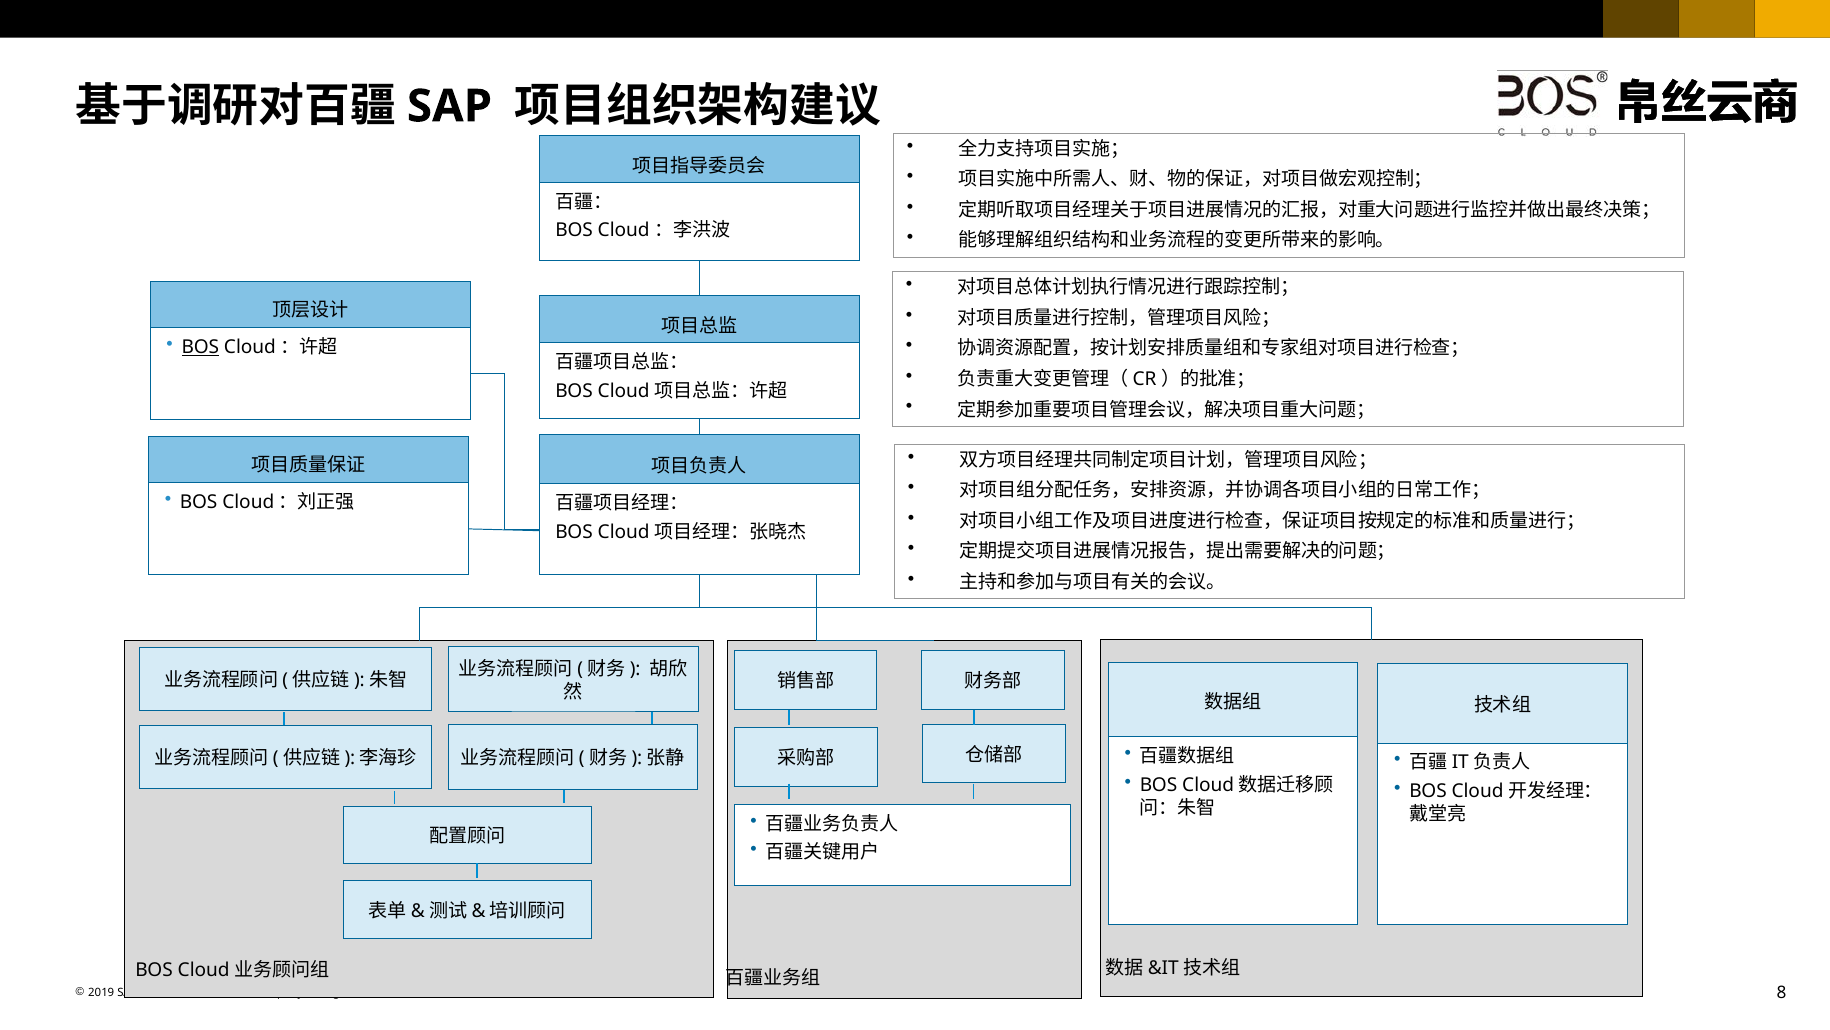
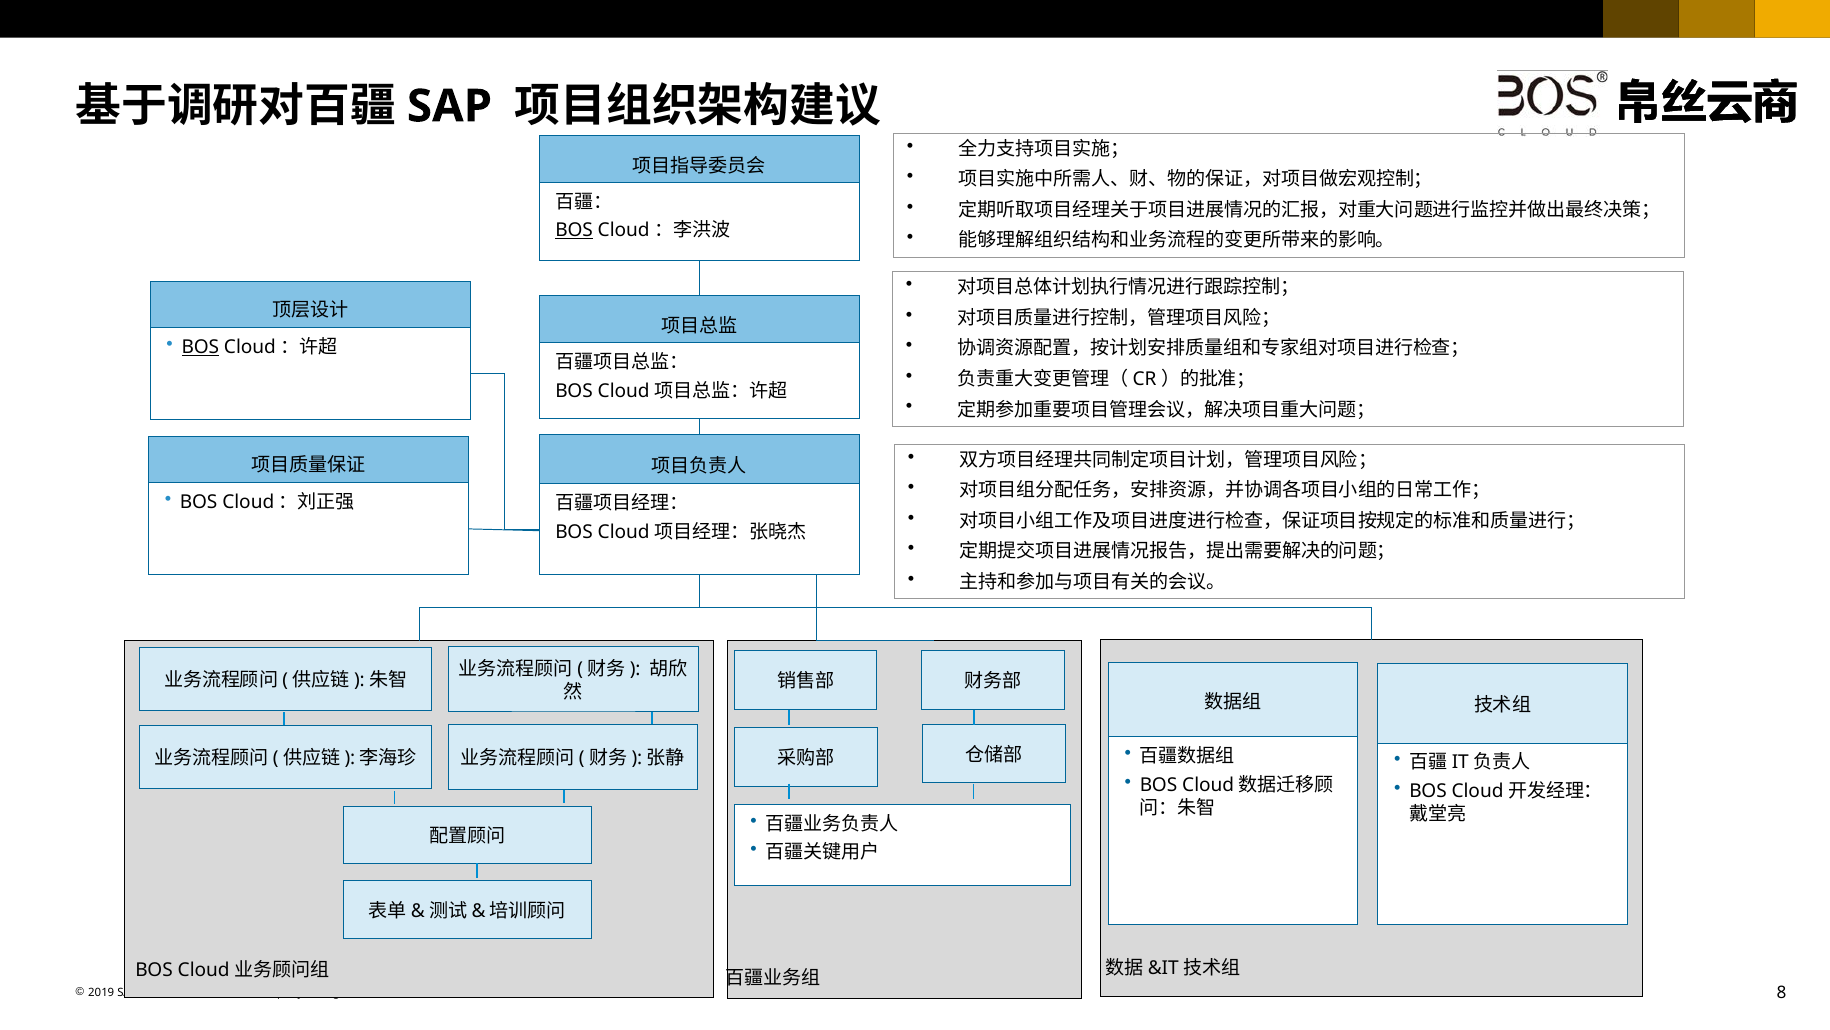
BOS underline: none -> present (574, 230)
